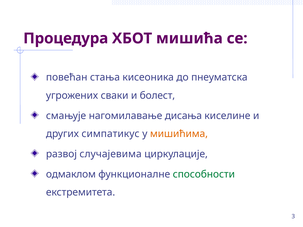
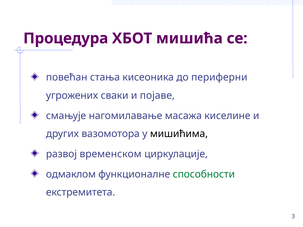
пнеуматска: пнеуматска -> периферни (219, 77)
болест: болест -> појаве (157, 96)
дисања: дисања -> масажа (183, 116)
симпатикус: симпатикус -> вазомотора (111, 134)
мишићима colour: orange -> black (179, 134)
случајевима: случајевима -> временском (111, 154)
